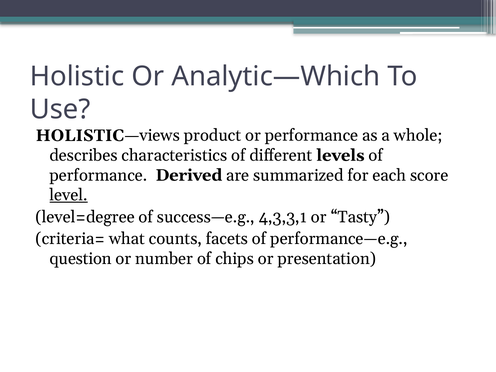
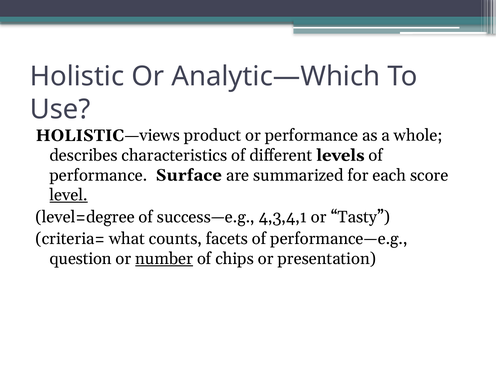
Derived: Derived -> Surface (189, 175)
4,3,3,1: 4,3,3,1 -> 4,3,4,1 (283, 217)
number underline: none -> present (164, 259)
